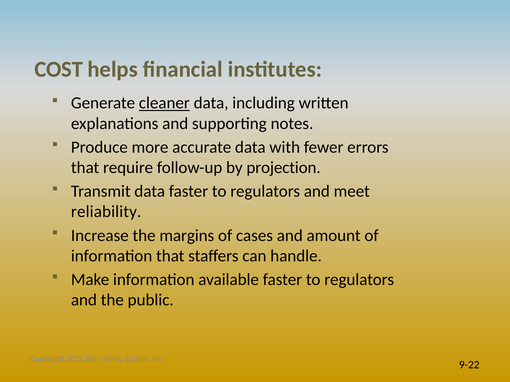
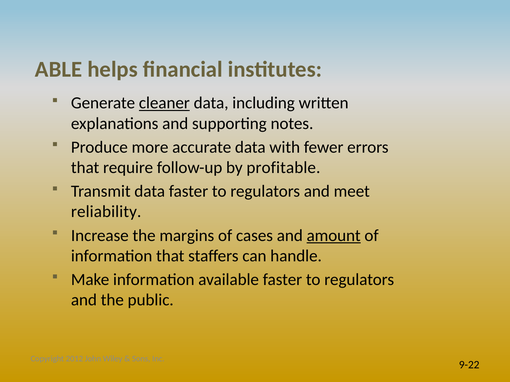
COST: COST -> ABLE (59, 70)
projection: projection -> profitable (283, 168)
amount underline: none -> present (334, 236)
